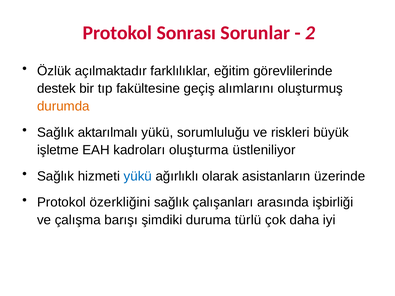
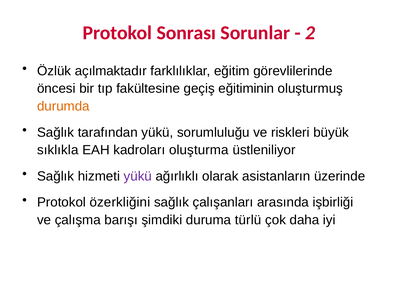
destek: destek -> öncesi (56, 89)
alımlarını: alımlarını -> eğitiminin (246, 89)
aktarılmalı: aktarılmalı -> tarafından (108, 132)
işletme: işletme -> sıklıkla (58, 150)
yükü colour: blue -> purple (138, 176)
